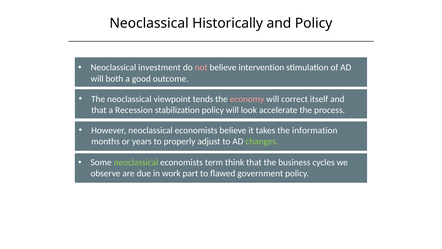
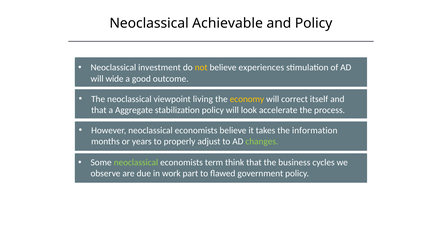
Historically: Historically -> Achievable (228, 23)
not colour: pink -> yellow (201, 68)
intervention: intervention -> experiences (261, 68)
both: both -> wide (115, 79)
tends: tends -> living (203, 99)
economy colour: pink -> yellow (247, 99)
Recession: Recession -> Aggregate (134, 110)
